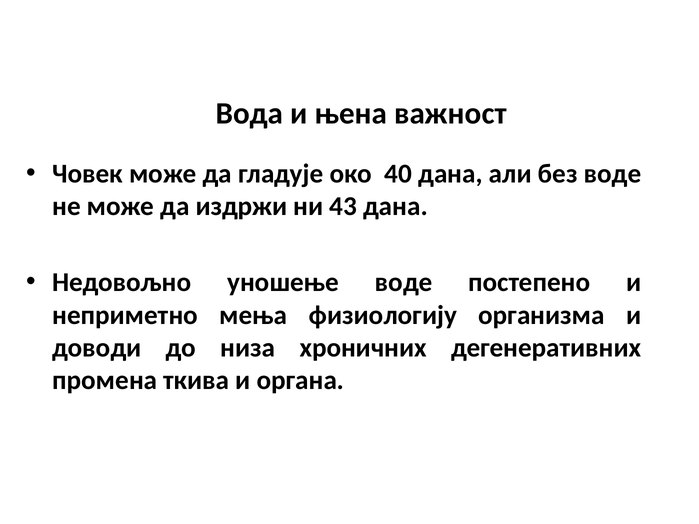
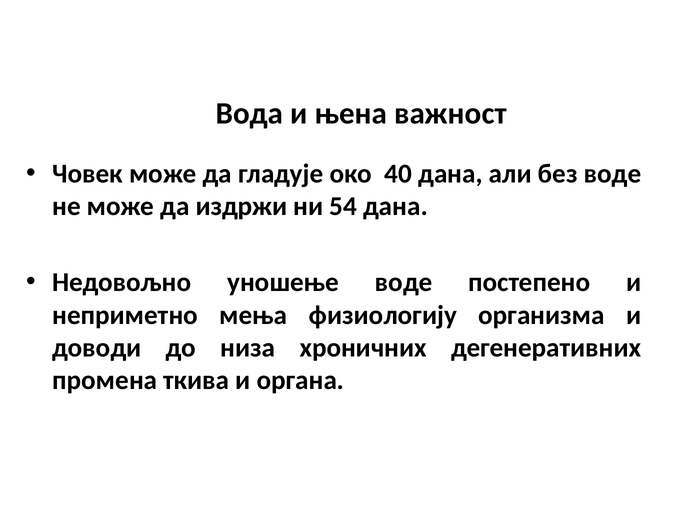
43: 43 -> 54 (343, 206)
